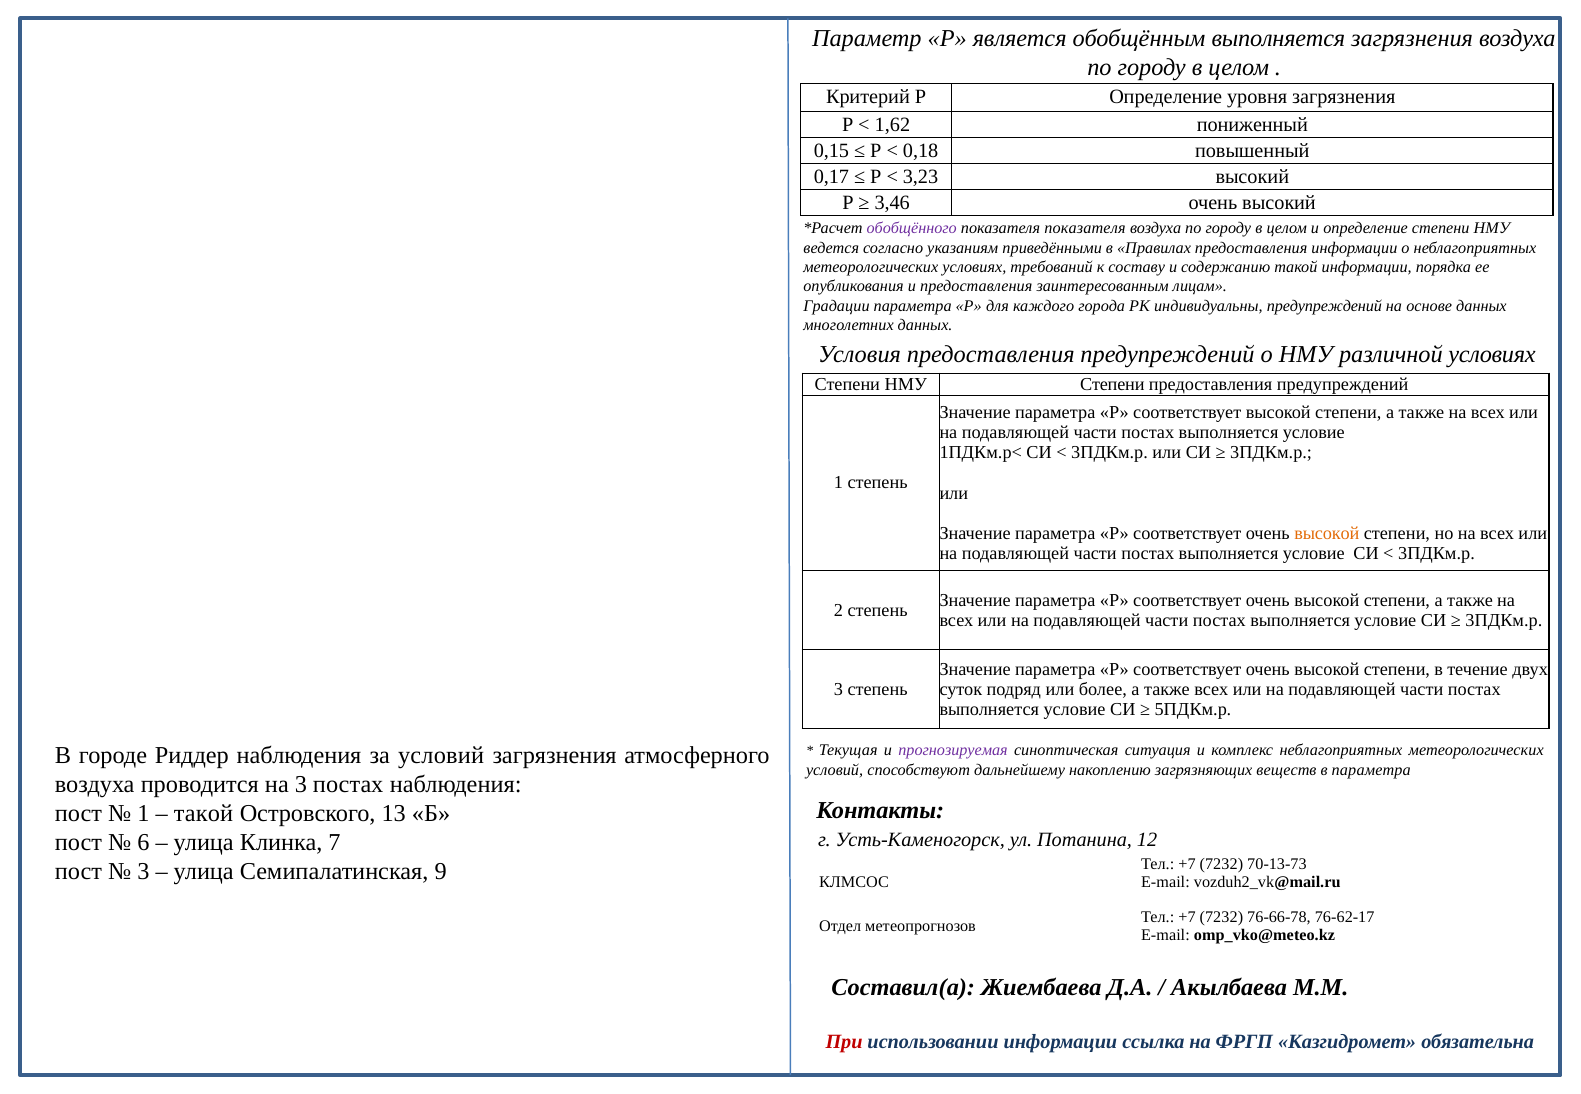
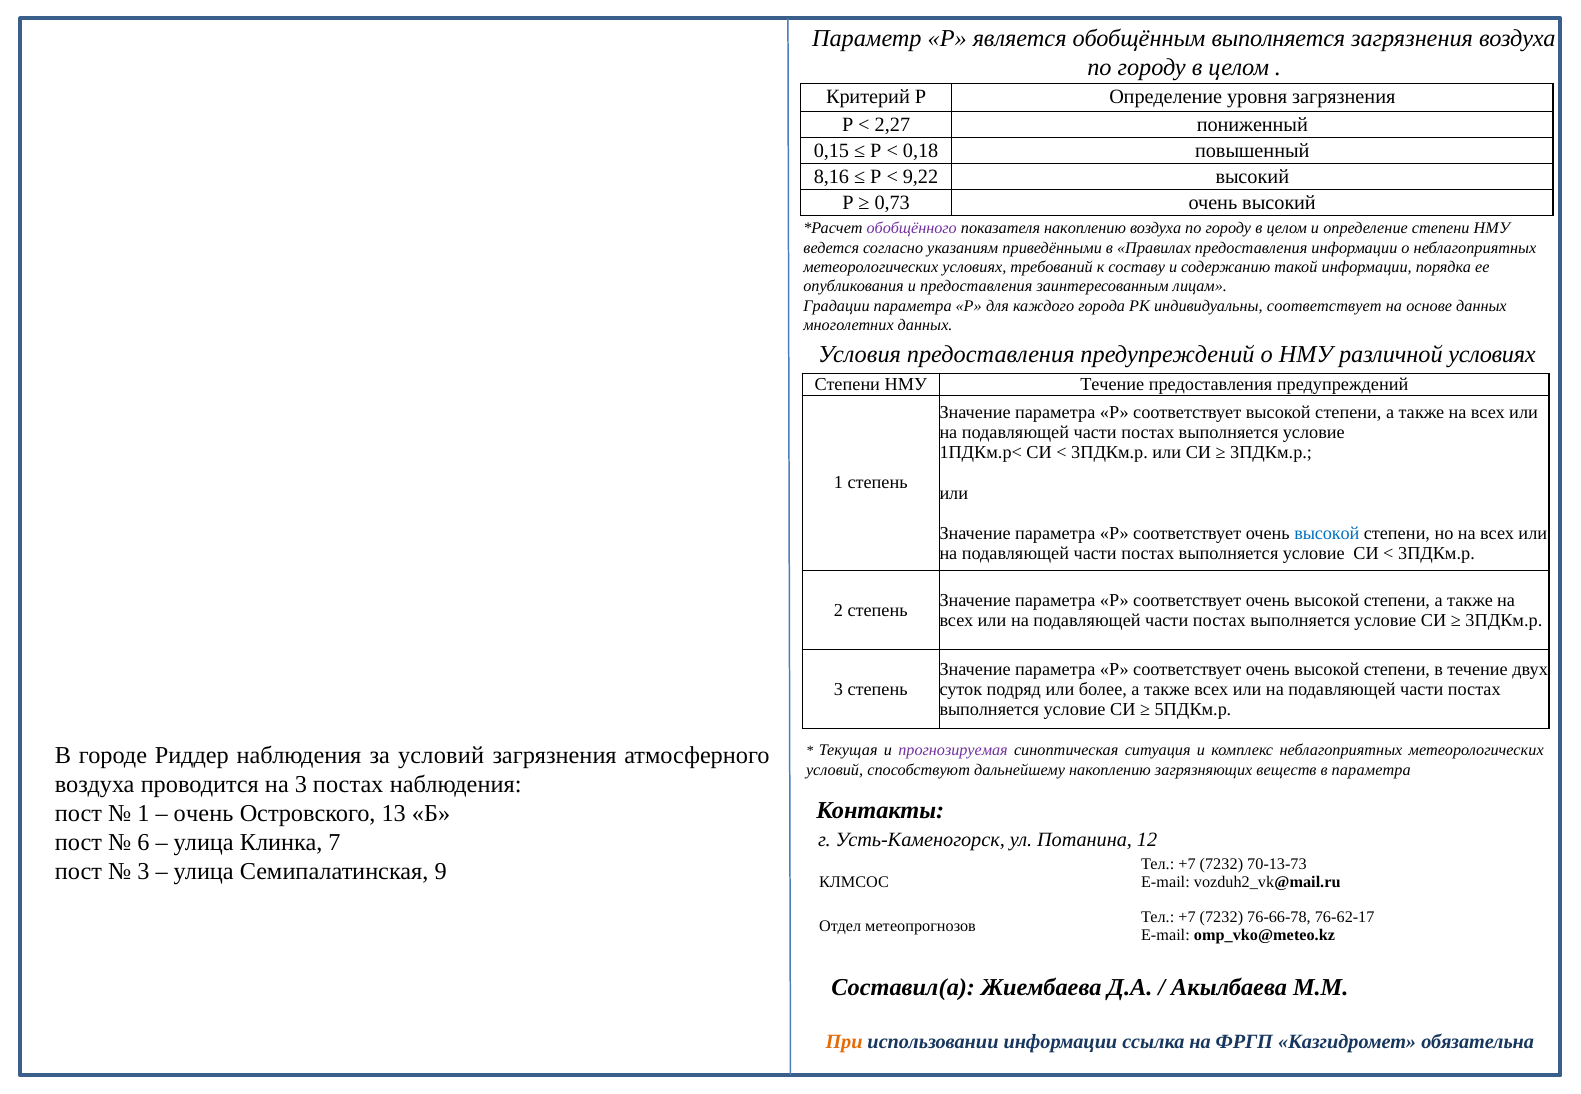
1,62: 1,62 -> 2,27 (892, 124)
0,17: 0,17 -> 8,16 (831, 177)
3,23: 3,23 -> 9,22 (921, 177)
3,46: 3,46 -> 0,73 (892, 203)
показателя показателя: показателя -> накоплению (1085, 228)
индивидуальны предупреждений: предупреждений -> соответствует (1324, 306)
НМУ Степени: Степени -> Течение (1112, 384)
высокой colour: orange -> blue (1327, 534)
такой: такой -> очень (204, 814)
При colour: red -> orange (844, 1042)
